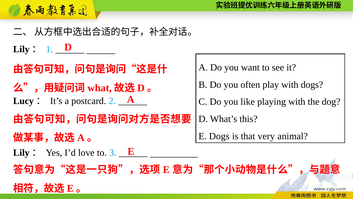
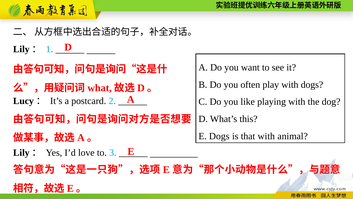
that very: very -> with (266, 136)
